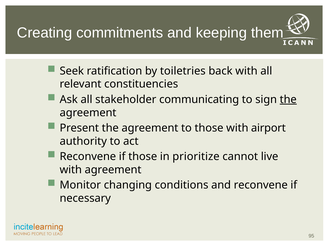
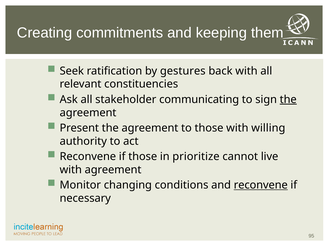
toiletries: toiletries -> gestures (183, 71)
airport: airport -> willing (268, 128)
reconvene underline: none -> present (261, 185)
